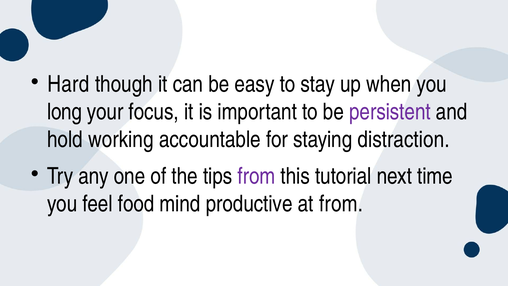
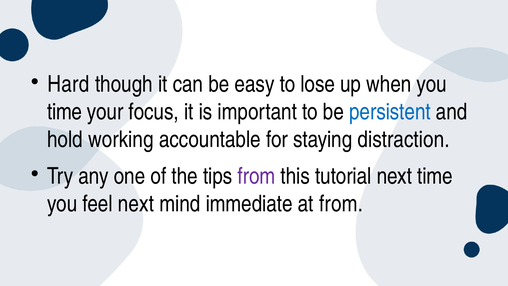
stay: stay -> lose (318, 84)
long: long -> time (65, 112)
persistent colour: purple -> blue (390, 112)
feel food: food -> next (136, 204)
productive: productive -> immediate (249, 204)
